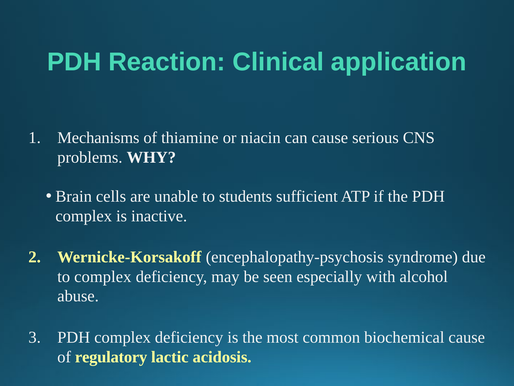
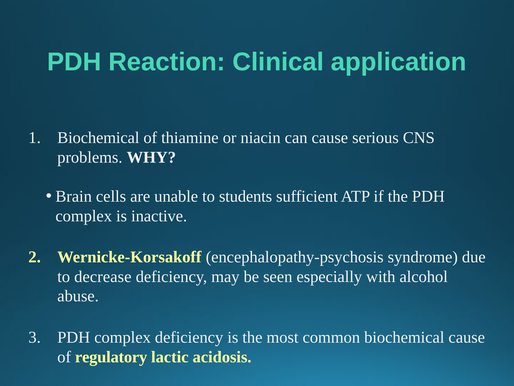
Mechanisms: Mechanisms -> Biochemical (98, 138)
to complex: complex -> decrease (103, 276)
